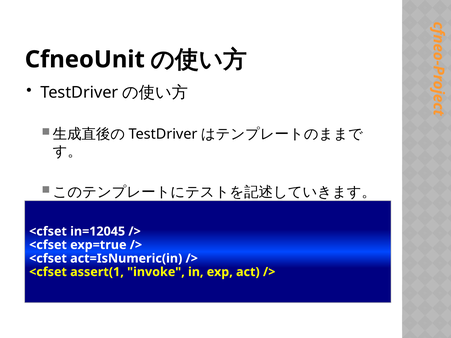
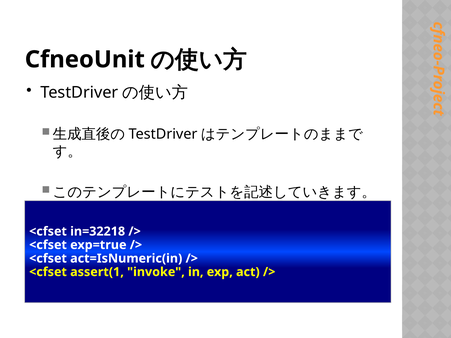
in=12045: in=12045 -> in=32218 (98, 232)
